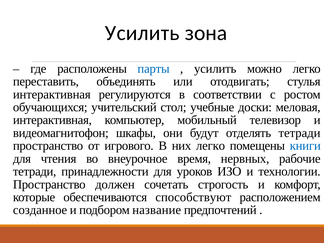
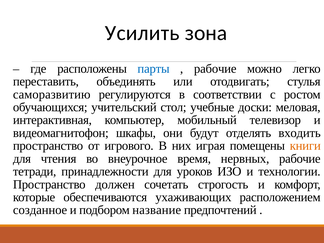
усилить: усилить -> рабочие (215, 69)
интерактивная: интерактивная -> саморазвитию (52, 94)
отделять тетради: тетради -> входить (300, 133)
них легко: легко -> играя (211, 146)
книги colour: blue -> orange (305, 146)
способствуют: способствуют -> ухаживающих (193, 197)
